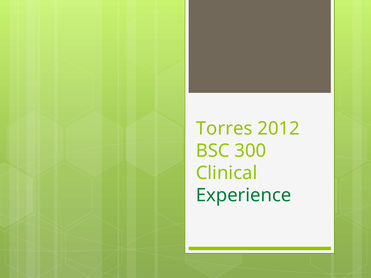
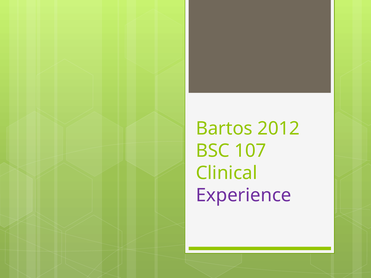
Torres: Torres -> Bartos (224, 129)
300: 300 -> 107 (250, 151)
Experience colour: green -> purple (244, 195)
